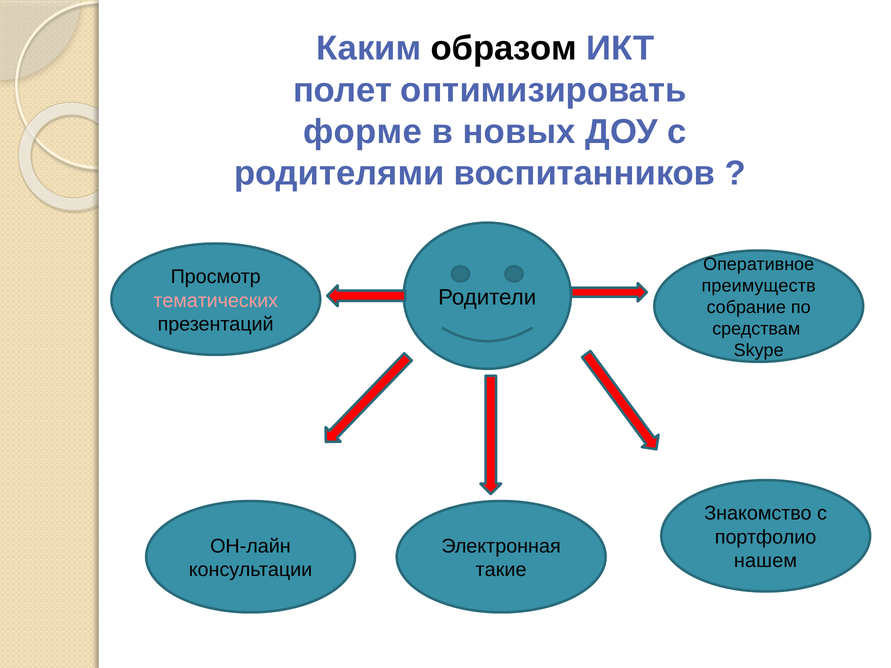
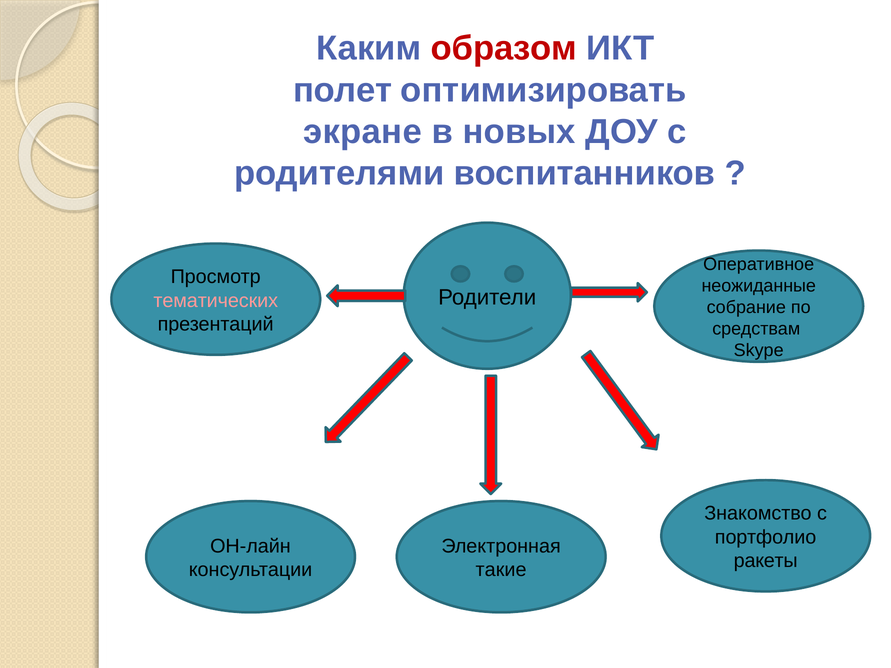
образом colour: black -> red (504, 49)
форме: форме -> экране (363, 132)
преимуществ: преимуществ -> неожиданные (759, 286)
нашем: нашем -> ракеты (766, 561)
